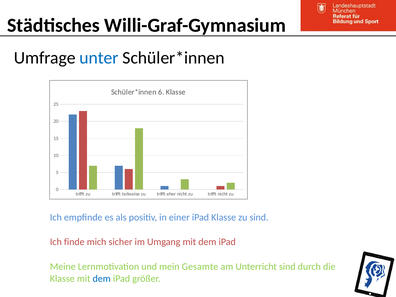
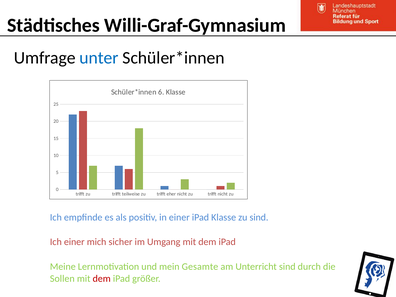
Ich finde: finde -> einer (74, 242)
Klasse: Klasse -> Sollen (62, 279)
dem colour: blue -> red (102, 279)
